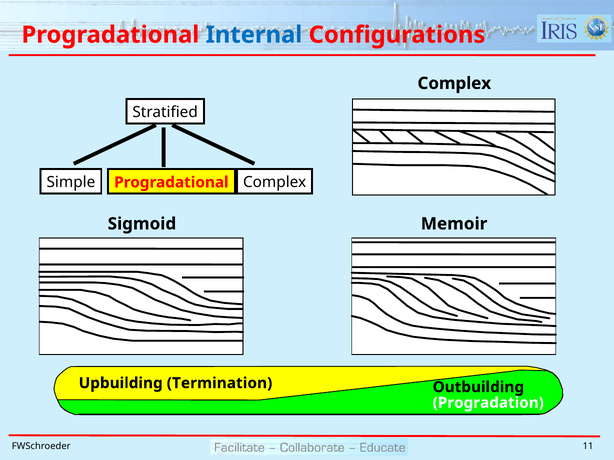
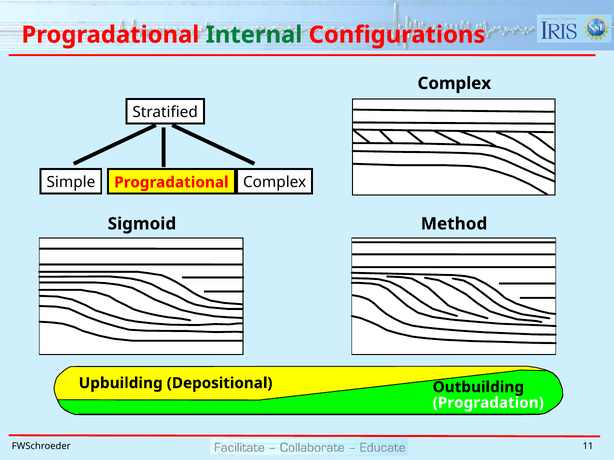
Internal colour: blue -> green (254, 35)
Memoir: Memoir -> Method (454, 224)
Termination: Termination -> Depositional (220, 383)
